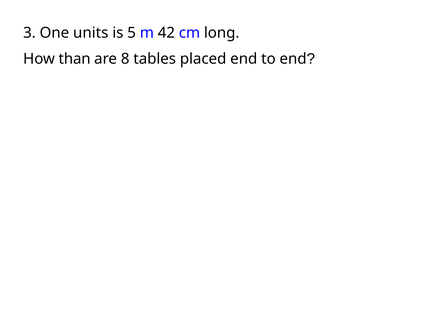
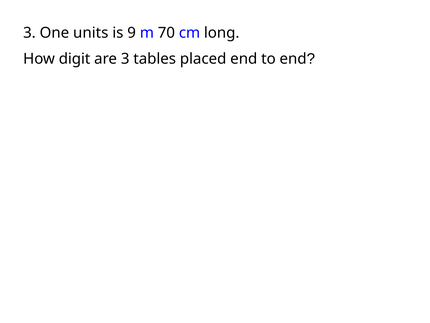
5: 5 -> 9 (132, 33)
42: 42 -> 70 (166, 33)
than: than -> digit (75, 59)
are 8: 8 -> 3 (125, 59)
